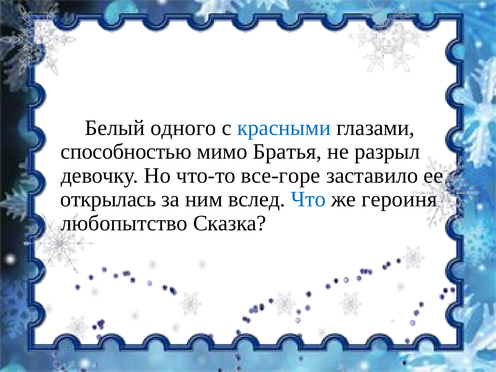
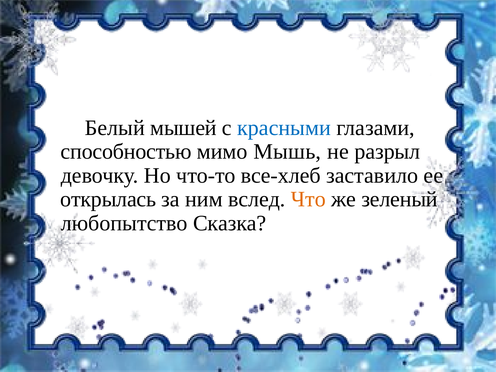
одного: одного -> мышей (184, 128)
Братья: Братья -> Мышь (287, 152)
все-горе: все-горе -> все-хлеб (281, 176)
Что colour: blue -> orange (308, 199)
героиня: героиня -> зеленый (400, 199)
